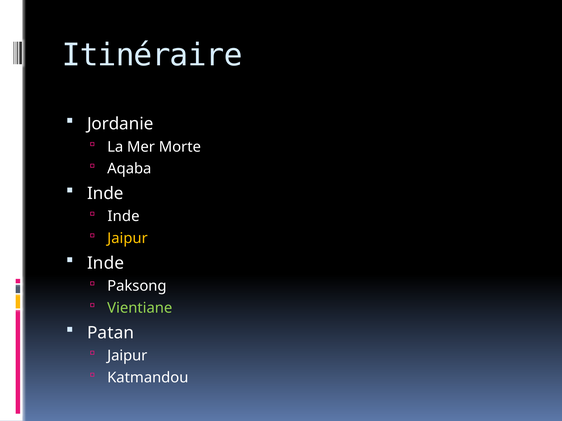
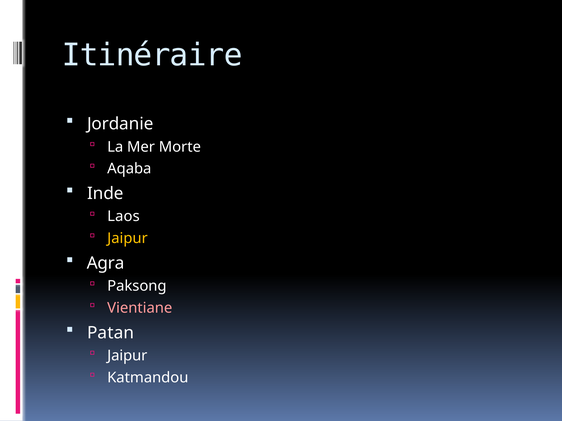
Inde: Inde -> Laos (124, 217)
Inde: Inde -> Agra (106, 263)
Vientiane colour: light green -> pink (140, 308)
